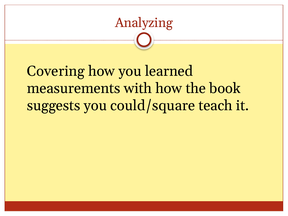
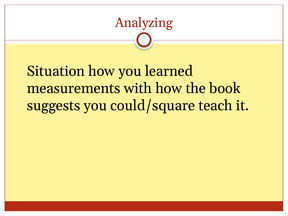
Covering: Covering -> Situation (56, 71)
